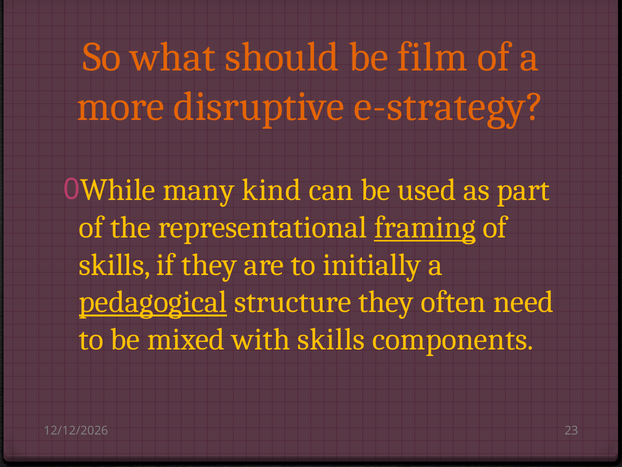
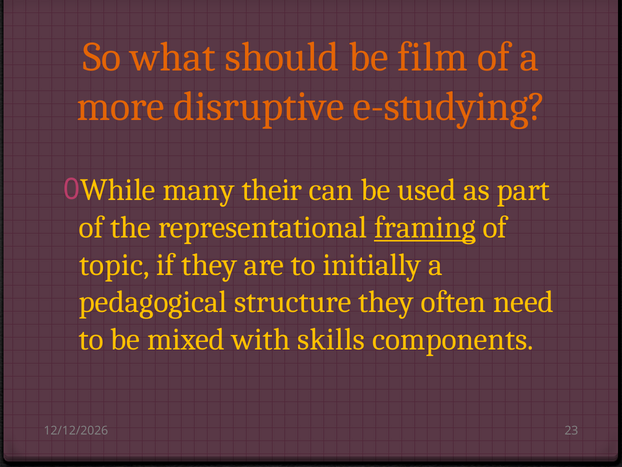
e-strategy: e-strategy -> e-studying (449, 107)
kind: kind -> their (272, 190)
skills: skills -> topic (114, 264)
pedagogical underline: present -> none (153, 302)
